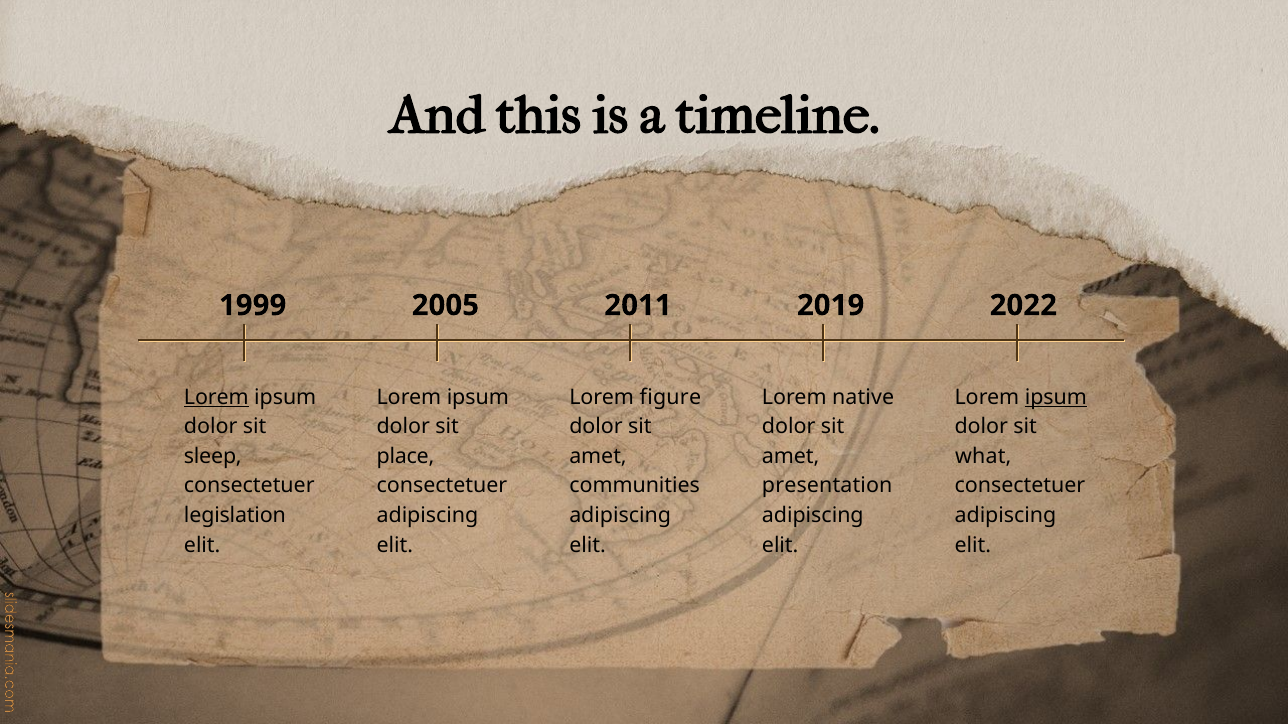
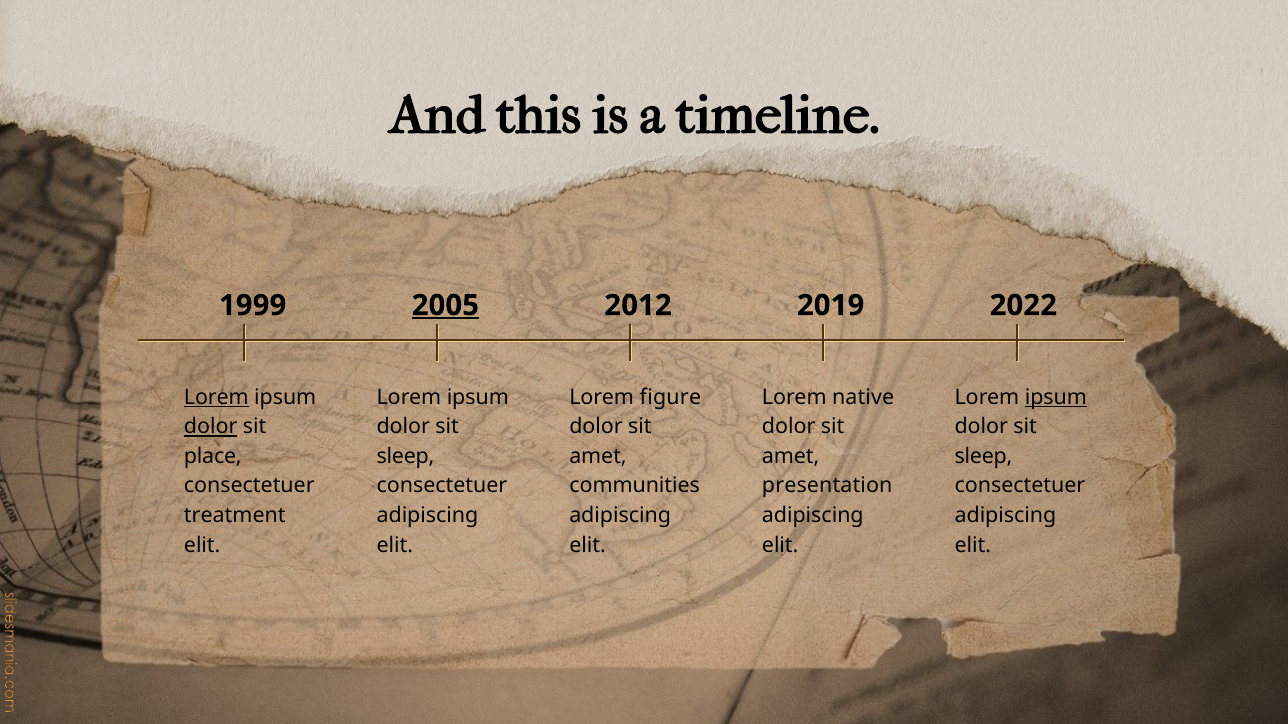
2005 underline: none -> present (445, 306)
2011: 2011 -> 2012 (638, 306)
dolor underline: none -> present (211, 427)
sleep: sleep -> place (213, 457)
place: place -> sleep (405, 457)
what: what -> sleep (983, 457)
legislation: legislation -> treatment (235, 516)
